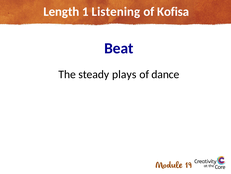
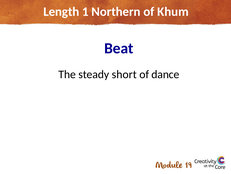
Listening: Listening -> Northern (116, 12)
Kofisa: Kofisa -> Khum (173, 12)
plays: plays -> short (124, 74)
